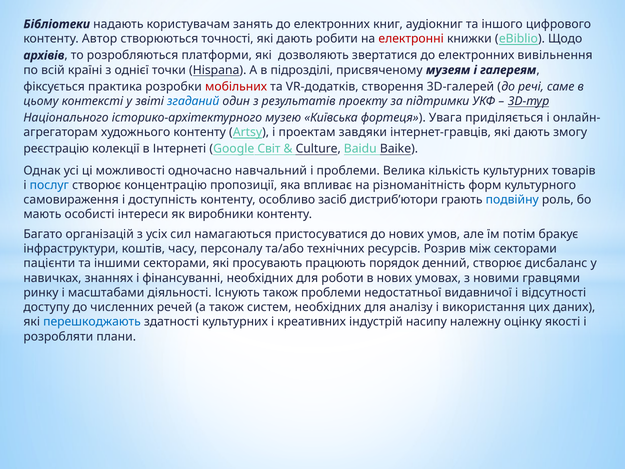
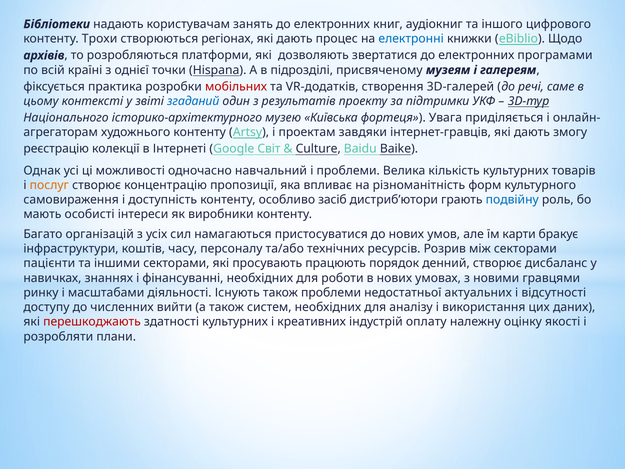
Автор: Автор -> Трохи (100, 39)
точності: точності -> регіонах (228, 39)
робити: робити -> процес (337, 39)
електронні colour: red -> blue (411, 39)
вивільнення: вивільнення -> програмами (555, 55)
послуг colour: blue -> orange (49, 185)
потім: потім -> карти (519, 234)
видавничої: видавничої -> актуальних (478, 292)
речей: речей -> вийти (175, 307)
перешкоджають colour: blue -> red (92, 322)
насипу: насипу -> оплату (426, 322)
